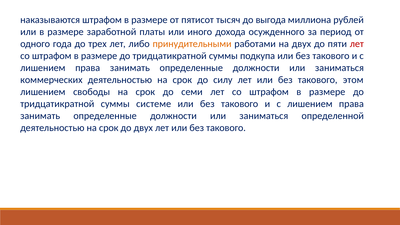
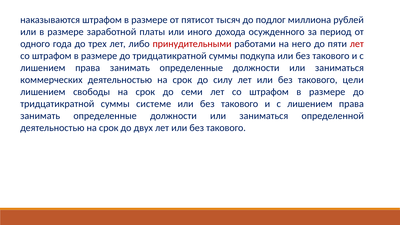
выгода: выгода -> подлог (271, 20)
принудительными colour: orange -> red (192, 44)
на двух: двух -> него (301, 44)
этом: этом -> цели (353, 80)
